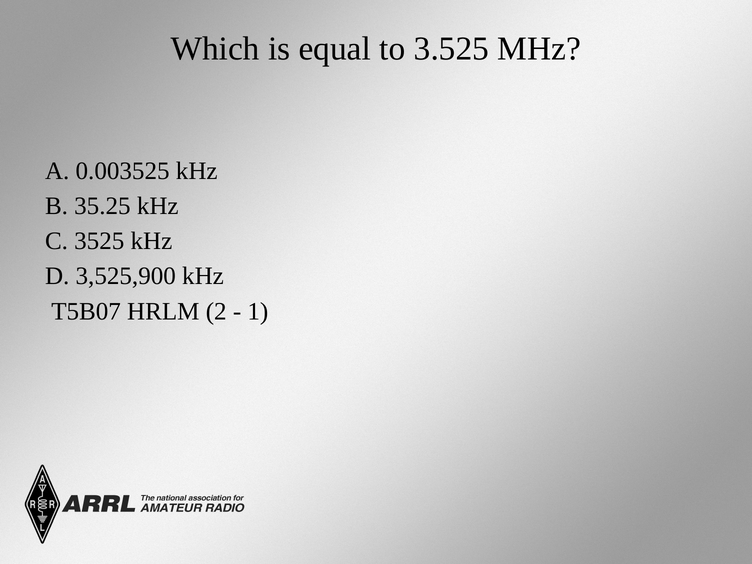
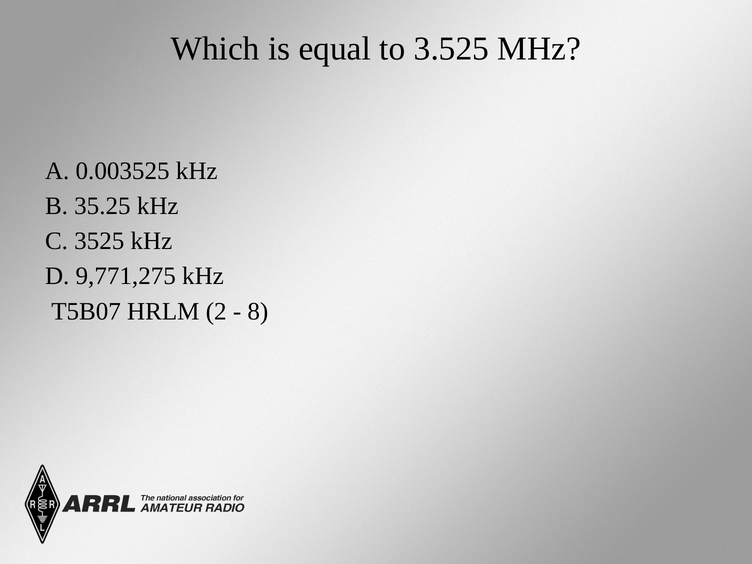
3,525,900: 3,525,900 -> 9,771,275 (126, 276)
1: 1 -> 8 (258, 311)
